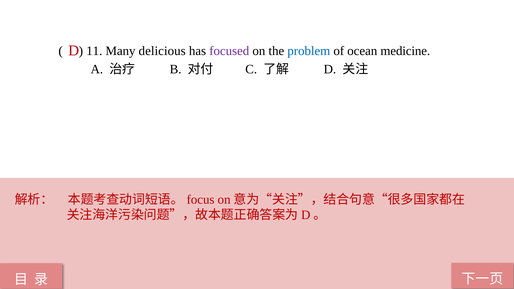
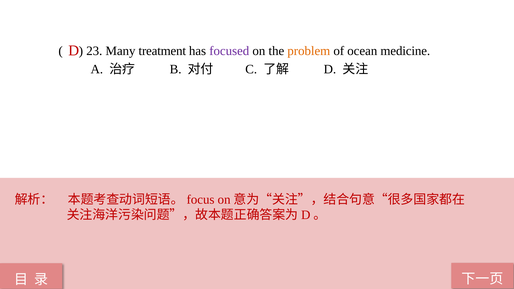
11: 11 -> 23 (94, 51)
delicious: delicious -> treatment (162, 51)
problem colour: blue -> orange (309, 51)
